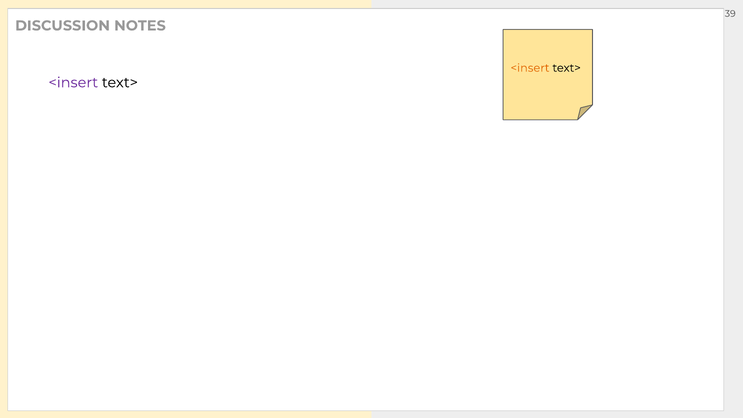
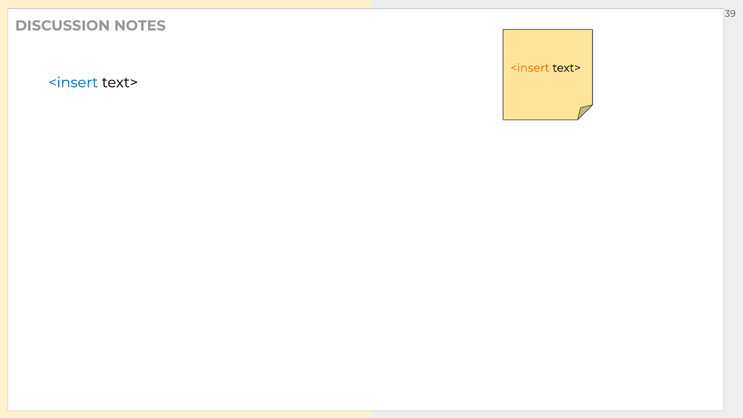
<insert colour: purple -> blue (73, 83)
